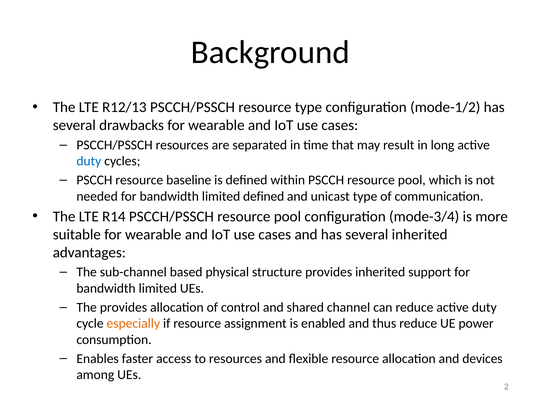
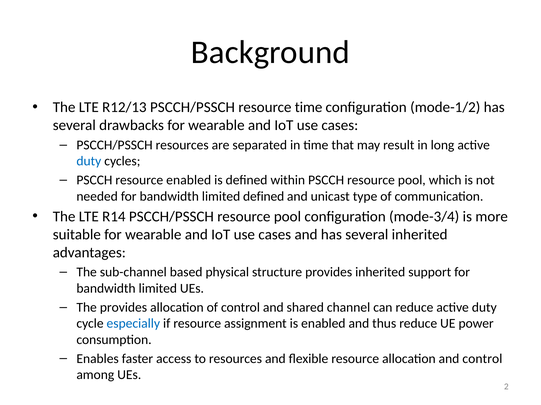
resource type: type -> time (309, 107)
resource baseline: baseline -> enabled (189, 180)
especially colour: orange -> blue (133, 324)
and devices: devices -> control (482, 359)
